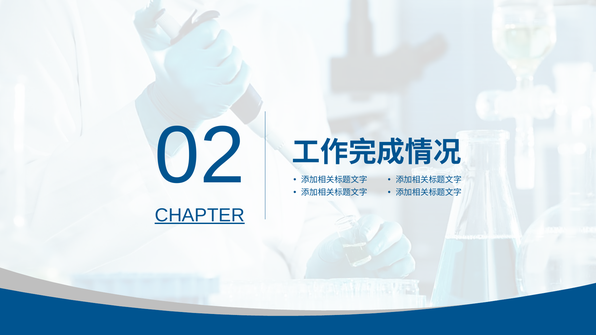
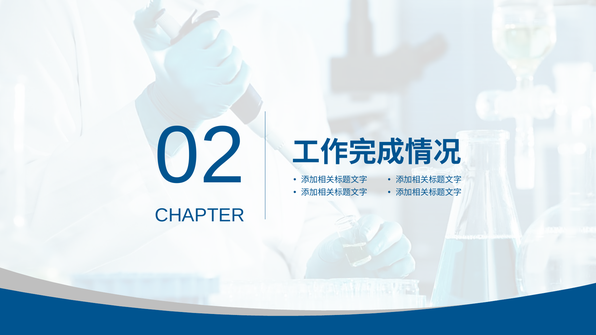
CHAPTER underline: present -> none (200, 215)
